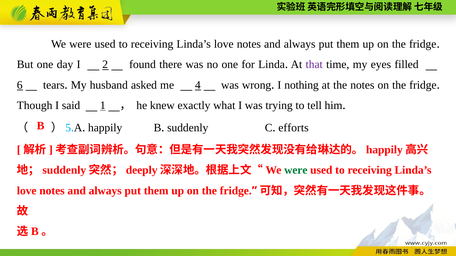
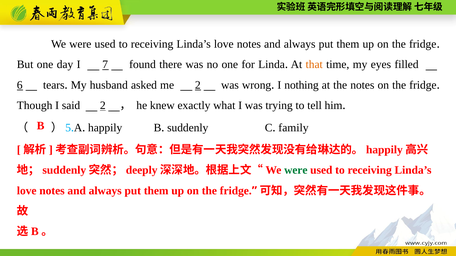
2: 2 -> 7 (105, 65)
that colour: purple -> orange (314, 65)
me 4: 4 -> 2 (198, 85)
said 1: 1 -> 2 (103, 106)
efforts: efforts -> family (293, 128)
